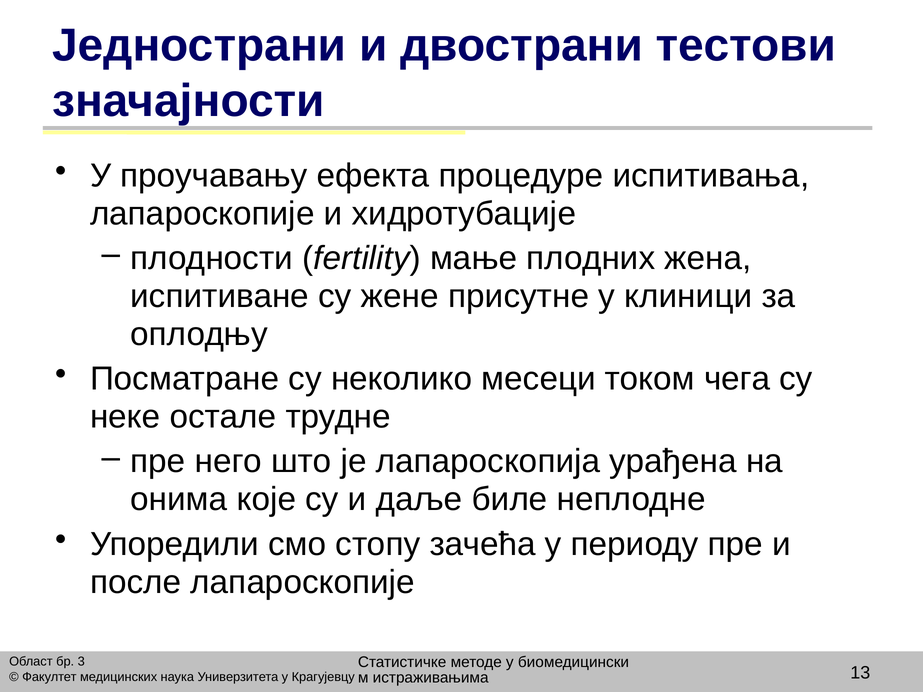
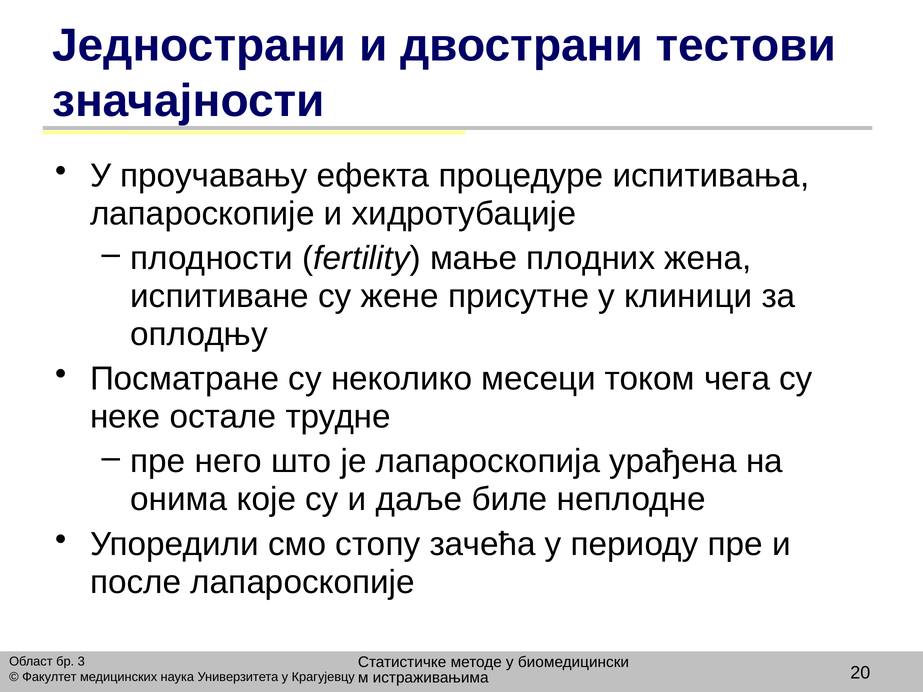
13: 13 -> 20 (860, 673)
